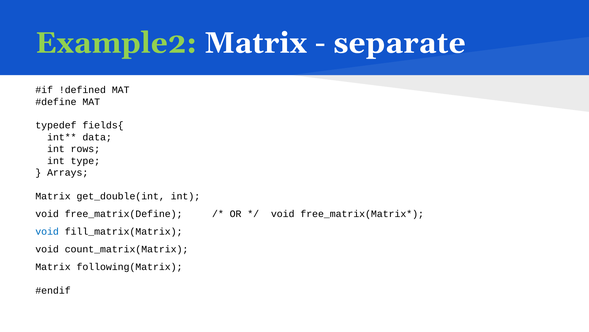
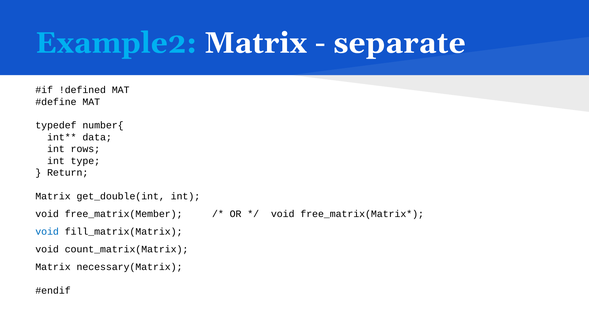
Example2 colour: light green -> light blue (116, 43)
fields{: fields{ -> number{ (103, 125)
Arrays: Arrays -> Return (68, 172)
free_matrix(Define: free_matrix(Define -> free_matrix(Member (124, 213)
following(Matrix: following(Matrix -> necessary(Matrix (130, 266)
